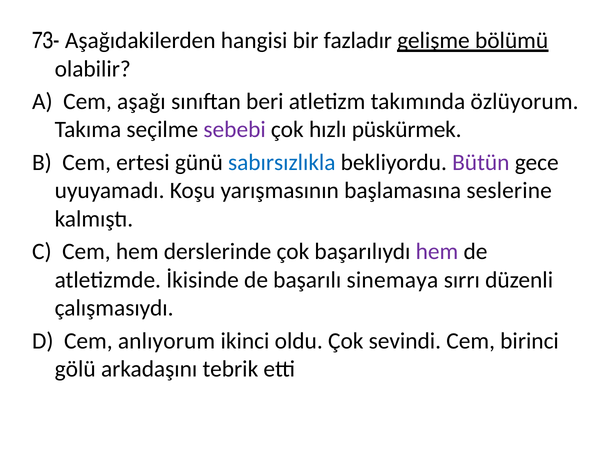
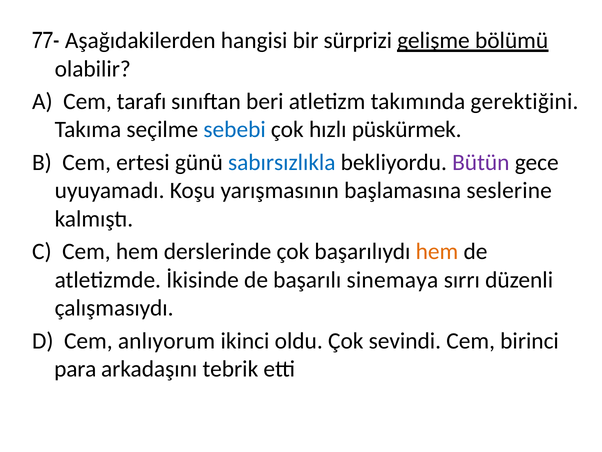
73-: 73- -> 77- (46, 41)
fazladır: fazladır -> sürprizi (358, 41)
aşağı: aşağı -> tarafı (142, 102)
özlüyorum: özlüyorum -> gerektiğini (524, 102)
sebebi colour: purple -> blue (235, 130)
hem colour: purple -> orange (437, 251)
gölü: gölü -> para (75, 369)
